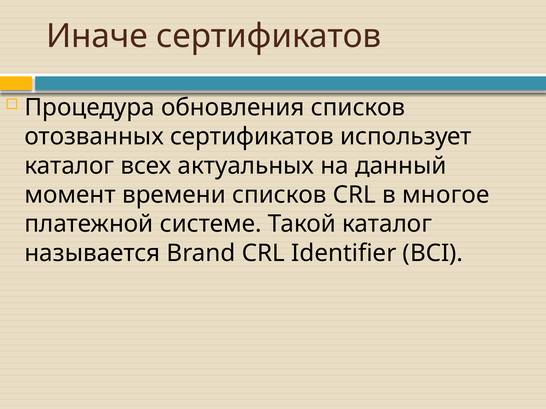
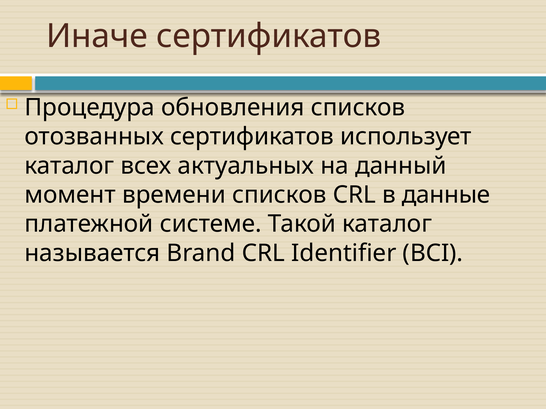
многое: многое -> данные (446, 195)
